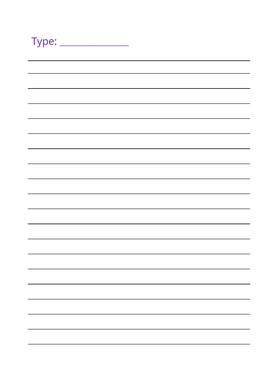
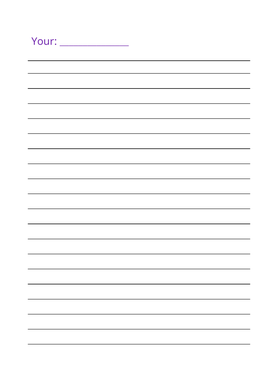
Type: Type -> Your (44, 41)
